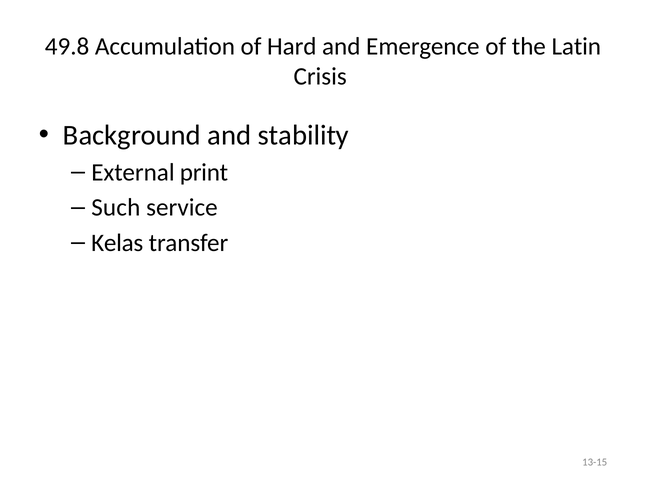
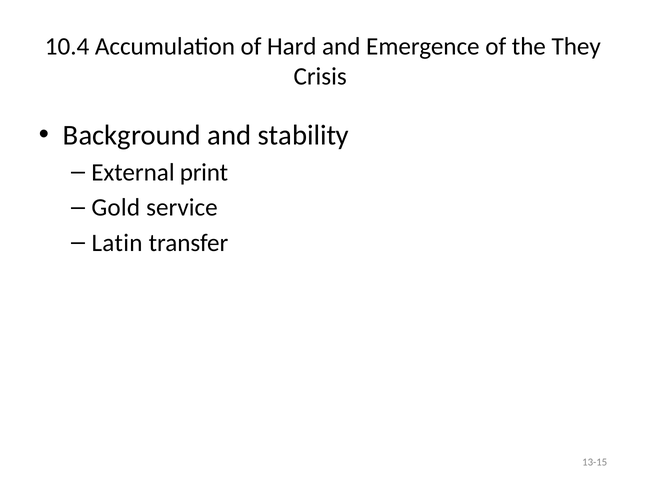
49.8: 49.8 -> 10.4 (67, 46)
Latin: Latin -> They (576, 46)
Such: Such -> Gold (116, 208)
Kelas: Kelas -> Latin (117, 243)
